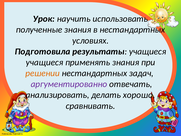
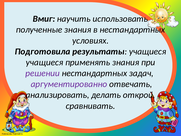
Урок: Урок -> Вмиг (44, 19)
решении colour: orange -> purple (43, 73)
хорошо: хорошо -> открой (139, 95)
